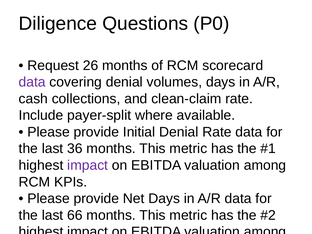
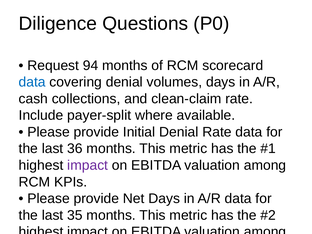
26: 26 -> 94 (91, 65)
data colour: purple -> blue (32, 82)
66: 66 -> 35 (75, 215)
